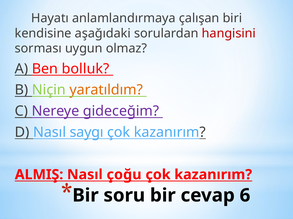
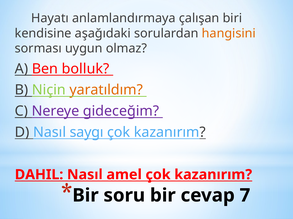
hangisini colour: red -> orange (229, 33)
ALMIŞ: ALMIŞ -> DAHIL (39, 175)
çoğu: çoğu -> amel (124, 175)
6: 6 -> 7 (245, 196)
